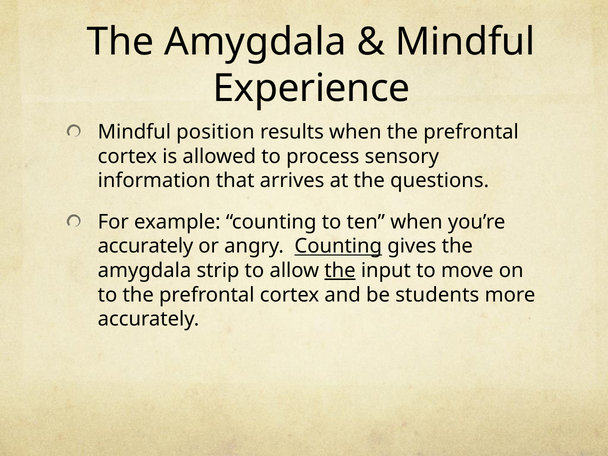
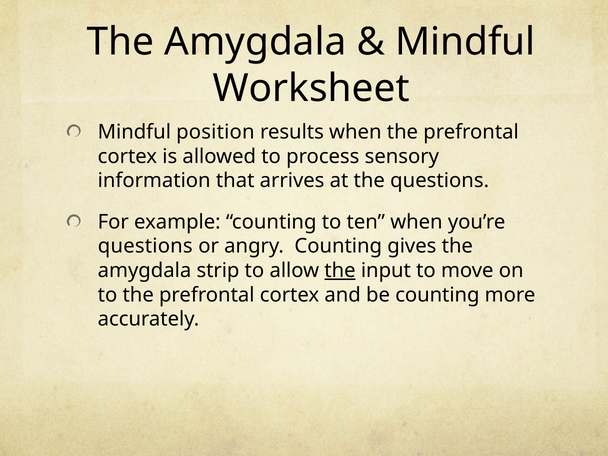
Experience: Experience -> Worksheet (311, 88)
accurately: accurately -> questions (145, 246)
Counting underline: present -> none (338, 246)
be students: students -> counting (437, 295)
